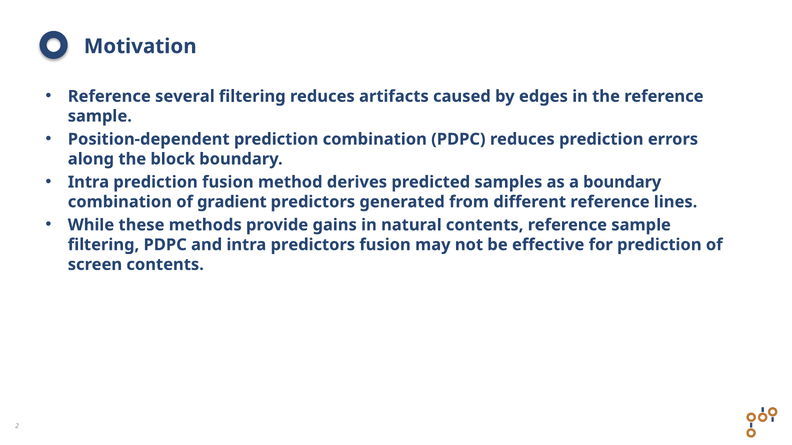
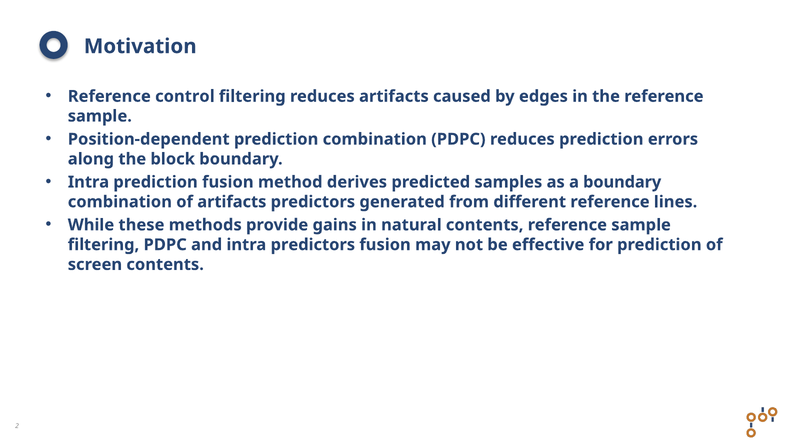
several: several -> control (185, 96)
of gradient: gradient -> artifacts (232, 202)
